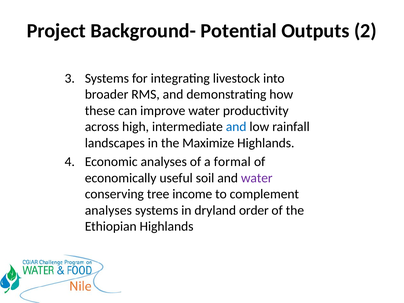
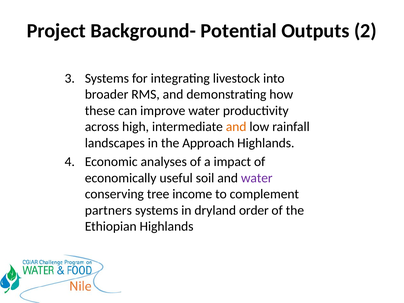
and colour: blue -> orange (236, 127)
Maximize: Maximize -> Approach (208, 143)
formal: formal -> impact (232, 162)
analyses: analyses -> partners (108, 210)
